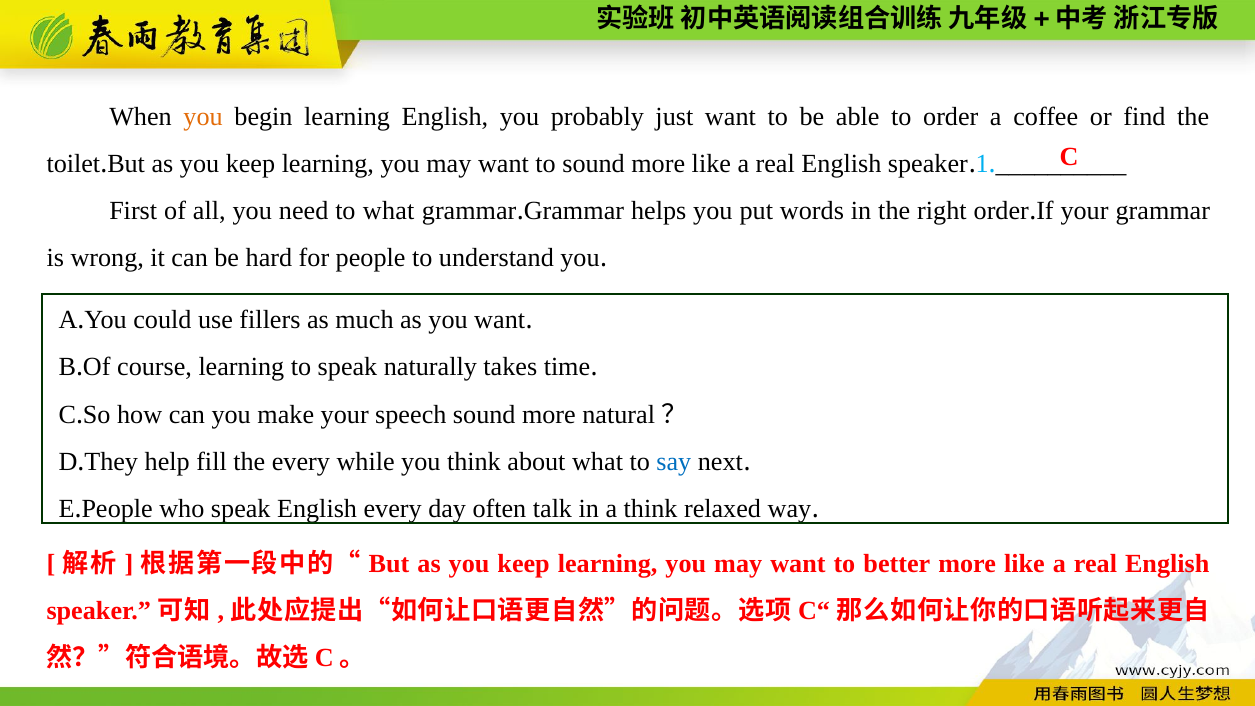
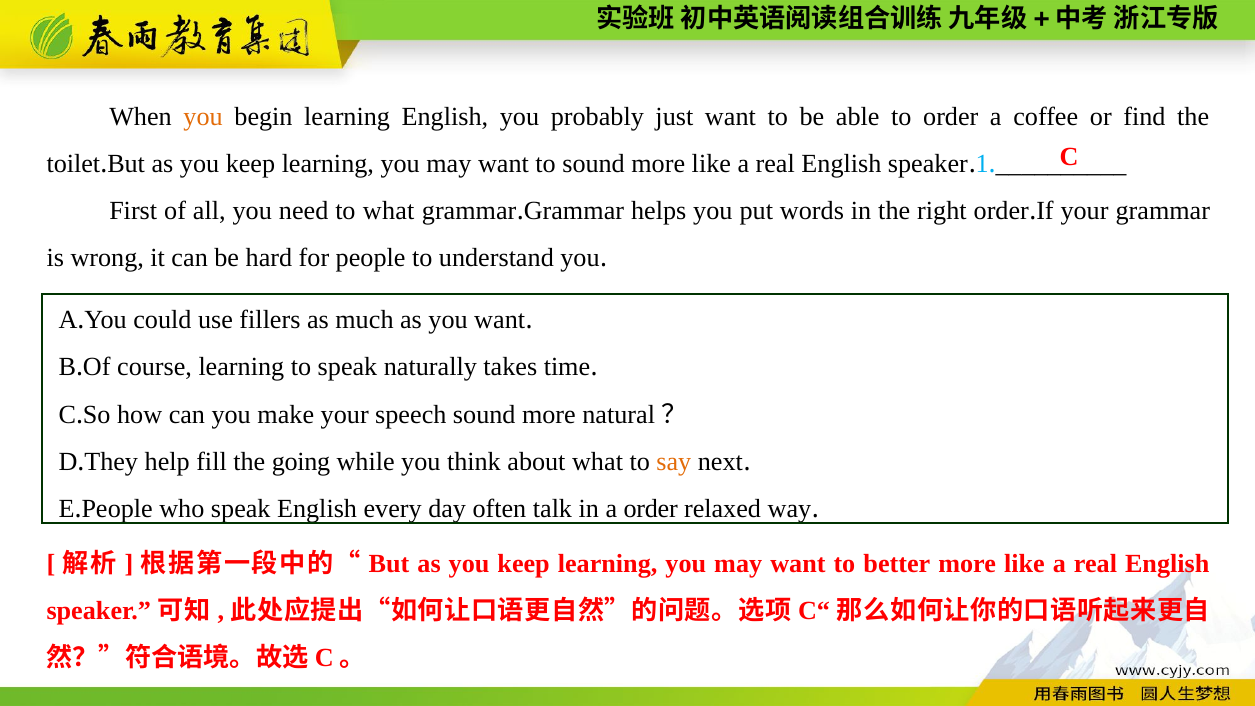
the every: every -> going (301, 461)
say colour: blue -> orange (674, 461)
a think: think -> order (651, 509)
